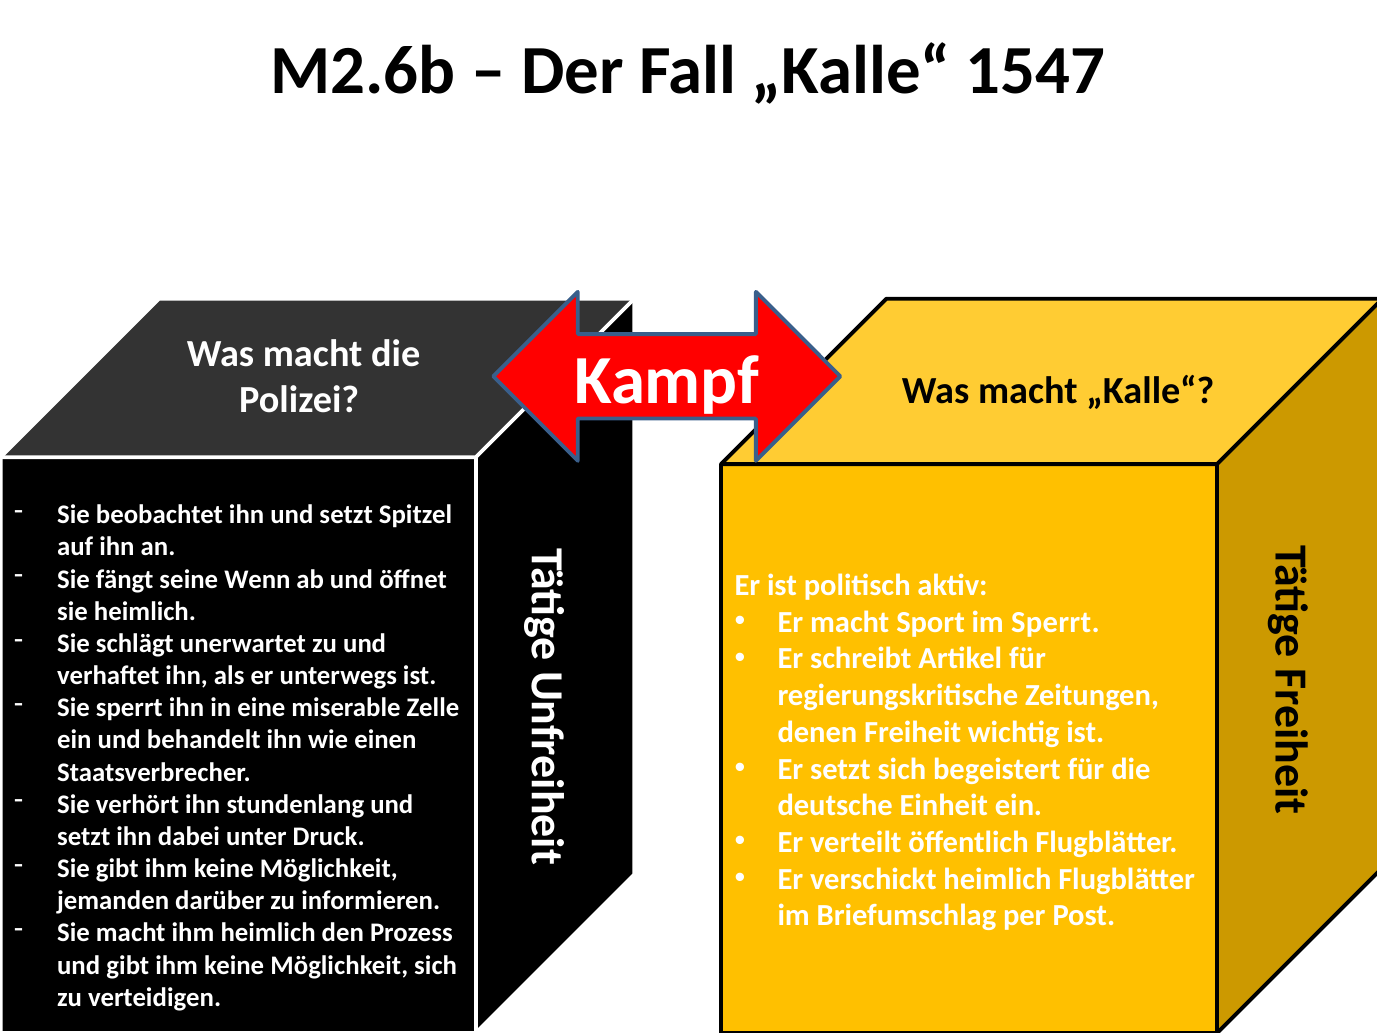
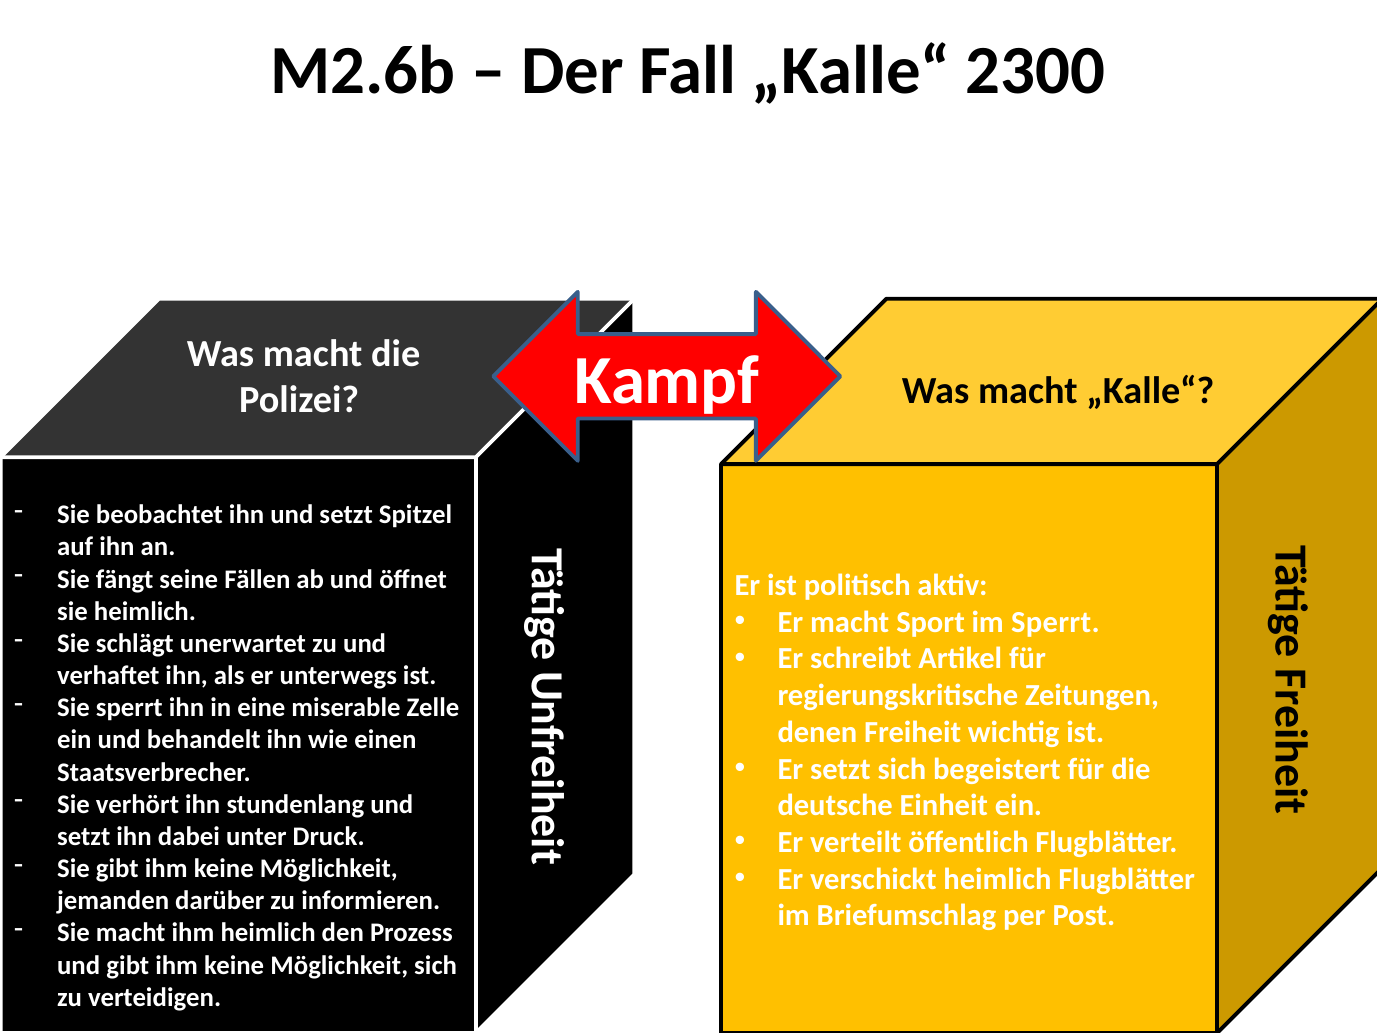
1547: 1547 -> 2300 (1036, 70)
Wenn: Wenn -> Fällen (257, 579)
